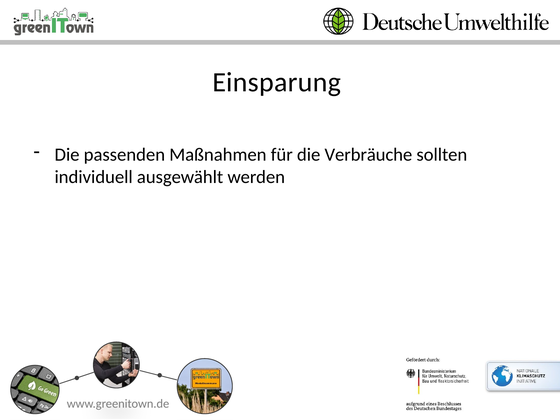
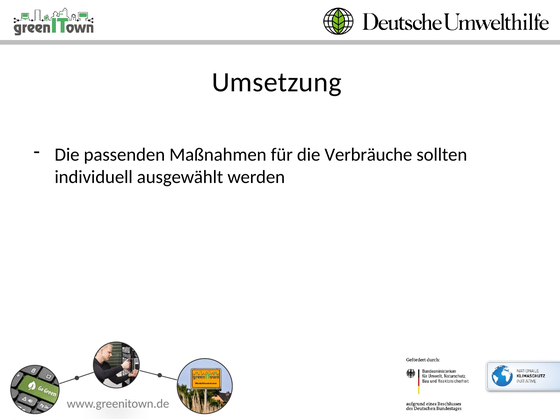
Einsparung: Einsparung -> Umsetzung (277, 82)
